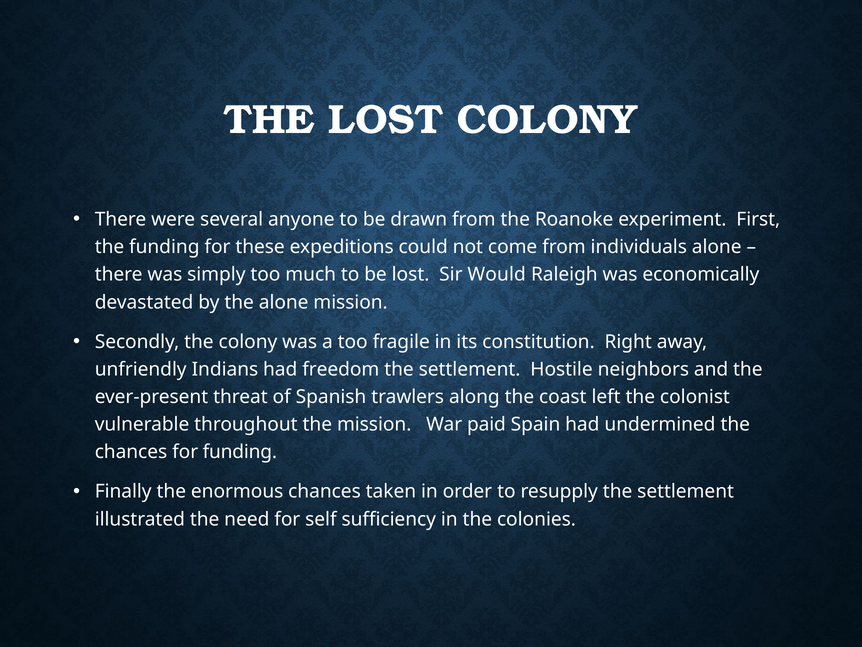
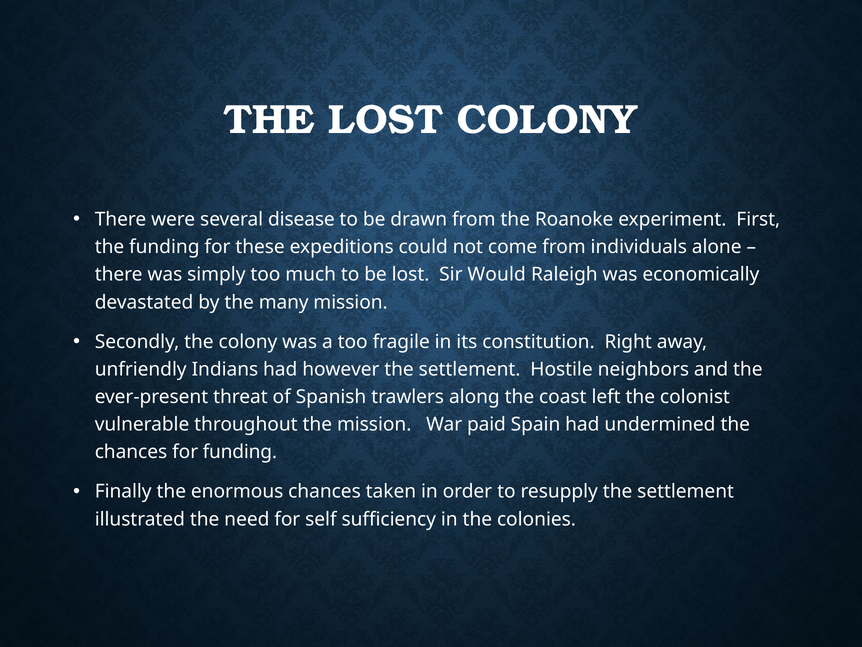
anyone: anyone -> disease (301, 219)
the alone: alone -> many (284, 302)
freedom: freedom -> however (341, 369)
